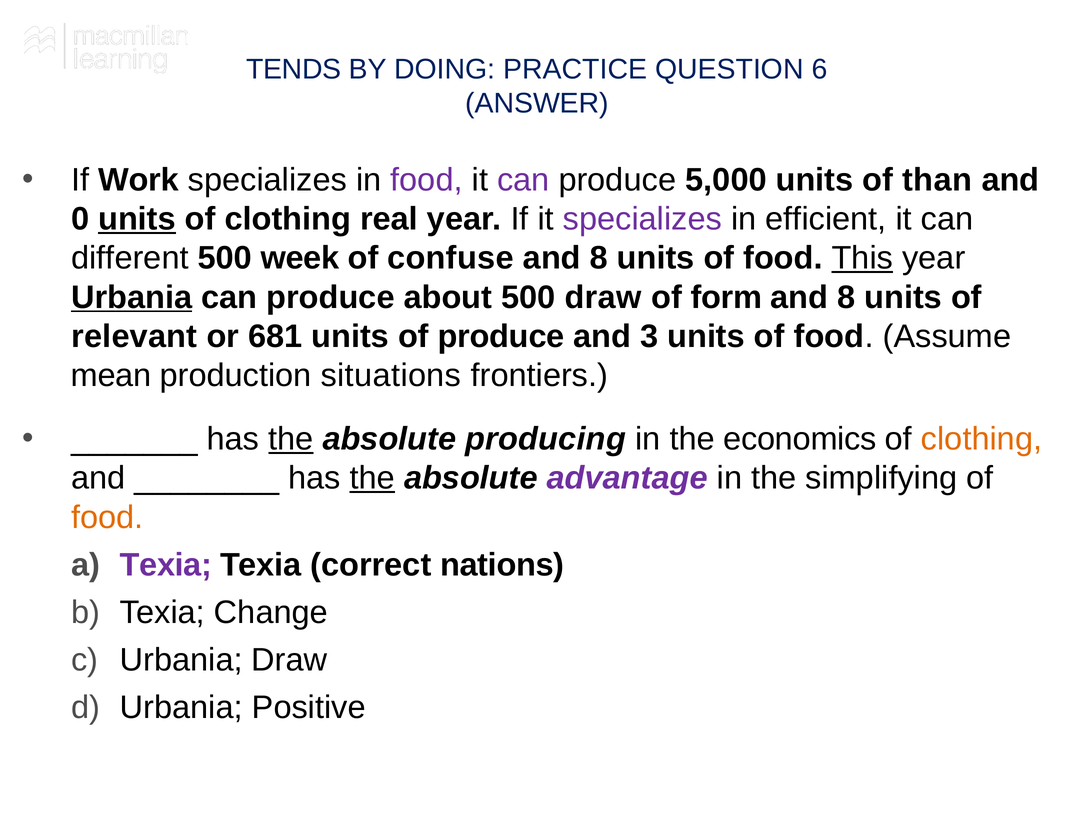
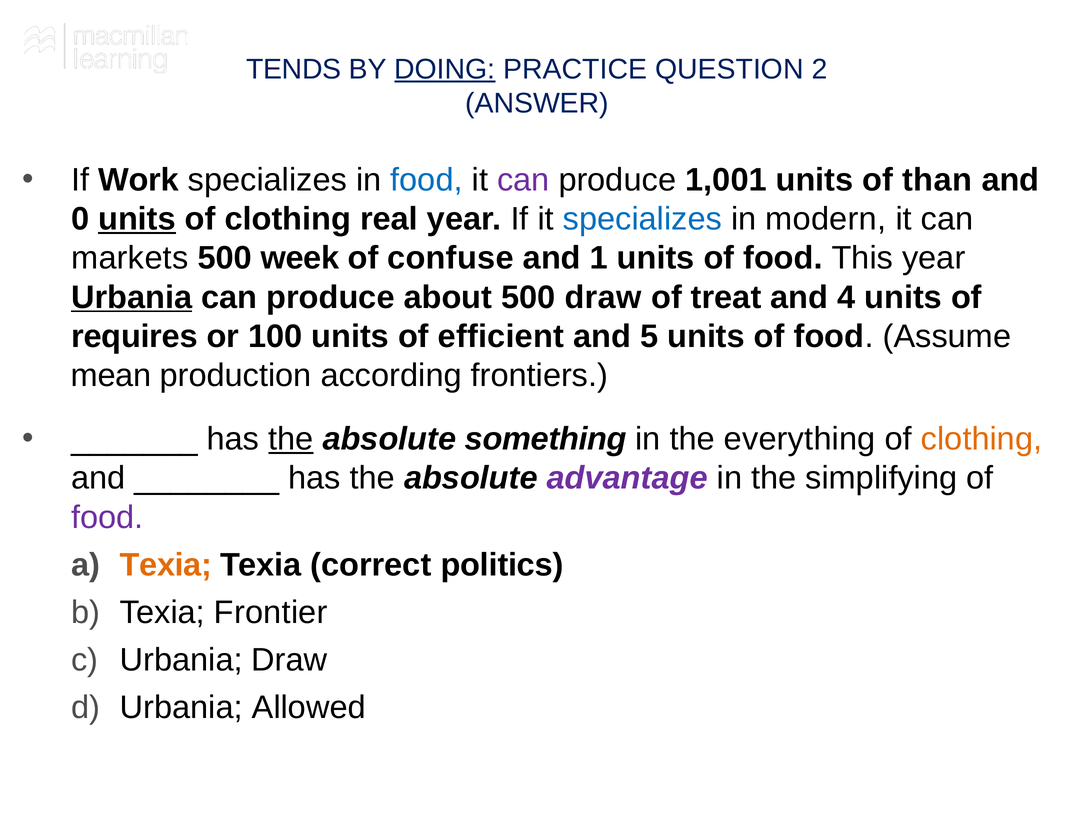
DOING underline: none -> present (445, 69)
6: 6 -> 2 (819, 69)
food colour: purple -> blue (427, 180)
5,000: 5,000 -> 1,001 (726, 180)
specializes colour: purple -> blue (642, 219)
efficient: efficient -> modern (826, 219)
different: different -> markets (130, 258)
8: 8 -> 1 (599, 258)
This underline: present -> none (862, 258)
form: form -> treat (726, 297)
8: 8 -> 4 (846, 297)
relevant: relevant -> requires (134, 336)
681: 681 -> 100 (275, 336)
of produce: produce -> efficient (501, 336)
3: 3 -> 5 (649, 336)
situations: situations -> according (391, 375)
producing: producing -> something (546, 439)
the economics: economics -> everything (800, 439)
the underline: present -> none (372, 478)
food colour: orange -> purple (107, 517)
Texia colour: purple -> orange (166, 565)
nations: nations -> politics (502, 565)
Change: Change -> Frontier (271, 612)
Positive: Positive -> Allowed (309, 707)
